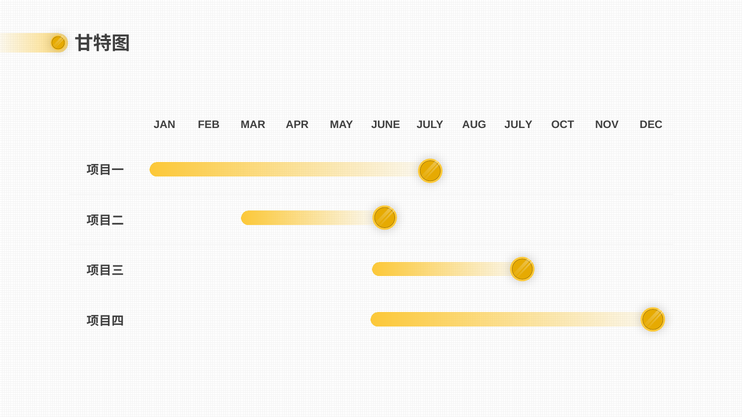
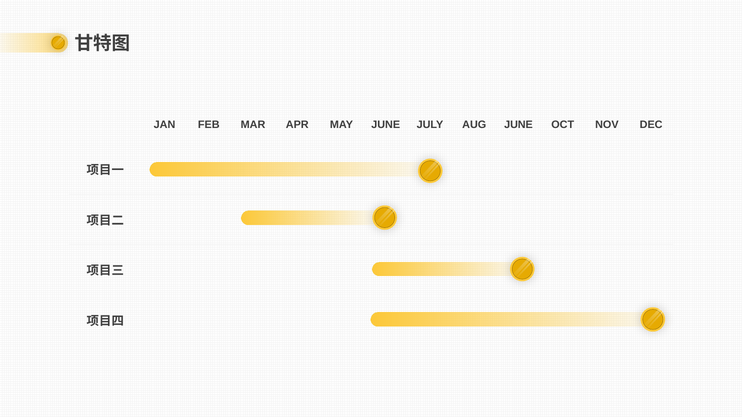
AUG JULY: JULY -> JUNE (519, 125)
